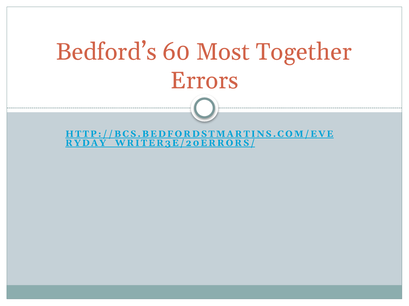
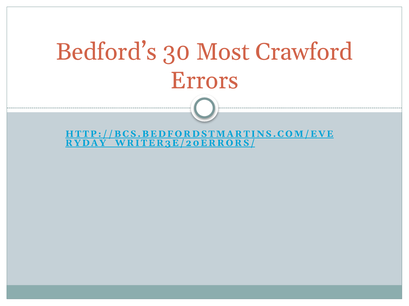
60: 60 -> 30 (176, 52)
Together: Together -> Crawford (304, 52)
